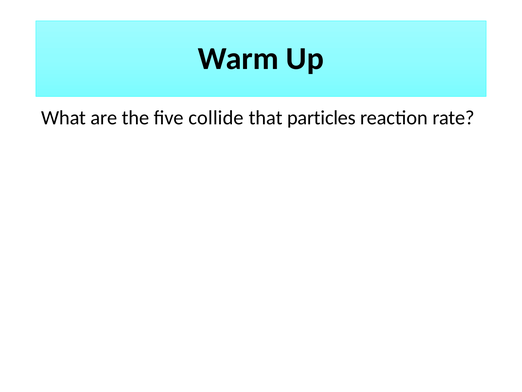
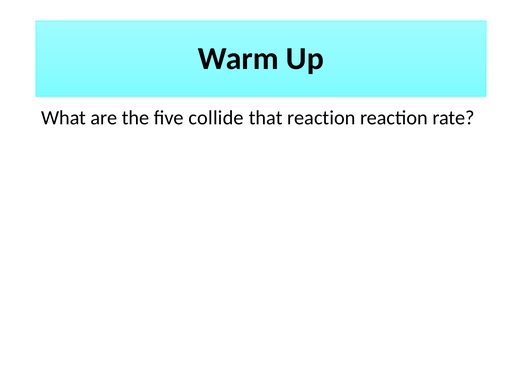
that particles: particles -> reaction (321, 118)
